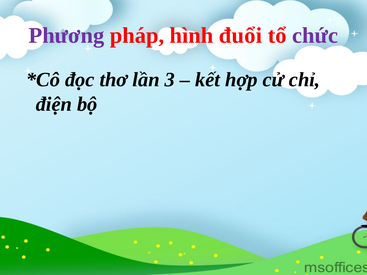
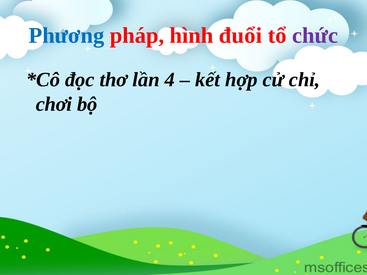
Phương colour: purple -> blue (66, 36)
3: 3 -> 4 (170, 80)
điện: điện -> chơi (54, 104)
